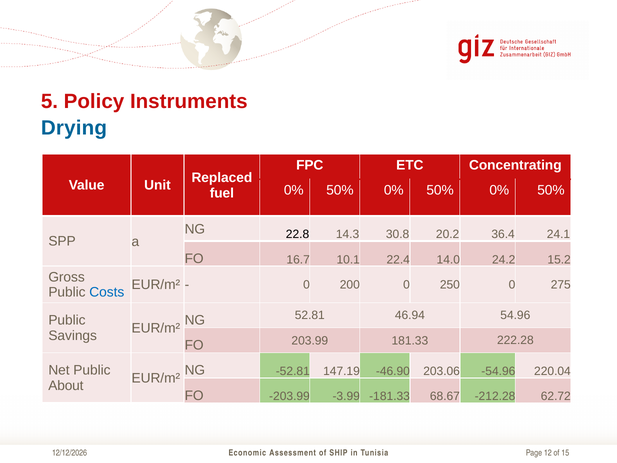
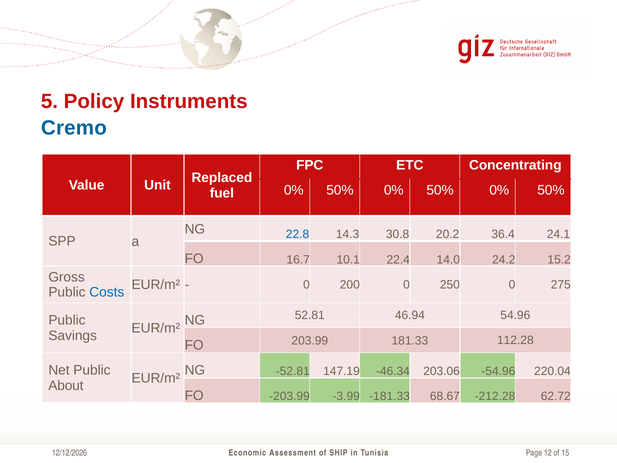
Drying: Drying -> Cremo (74, 128)
22.8 colour: black -> blue (298, 234)
222.28: 222.28 -> 112.28 (515, 340)
-46.90: -46.90 -> -46.34 (393, 371)
